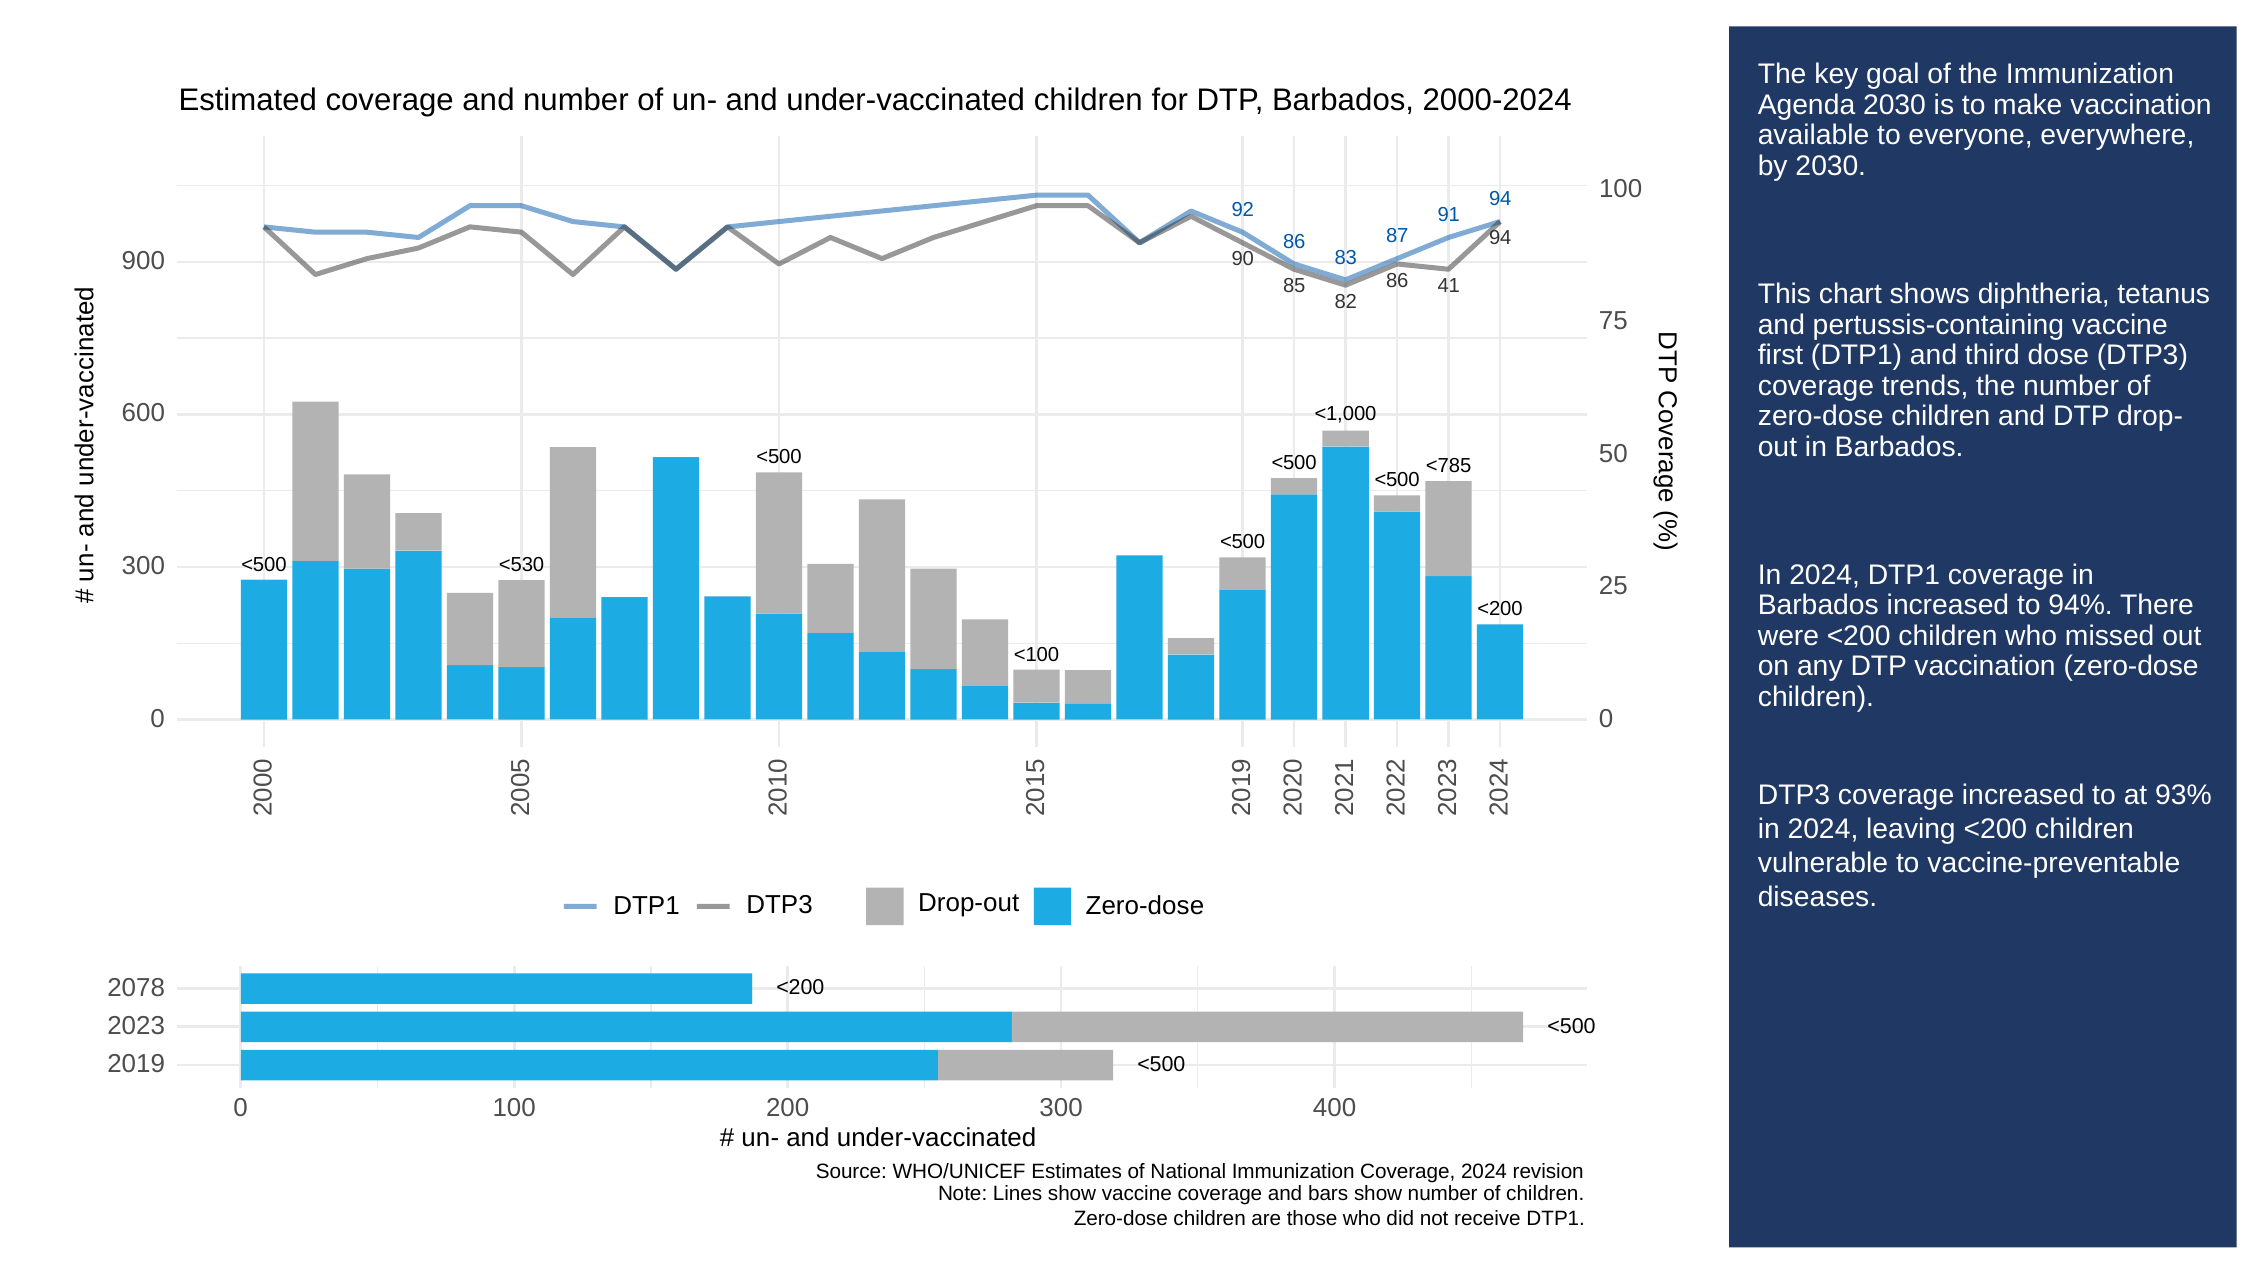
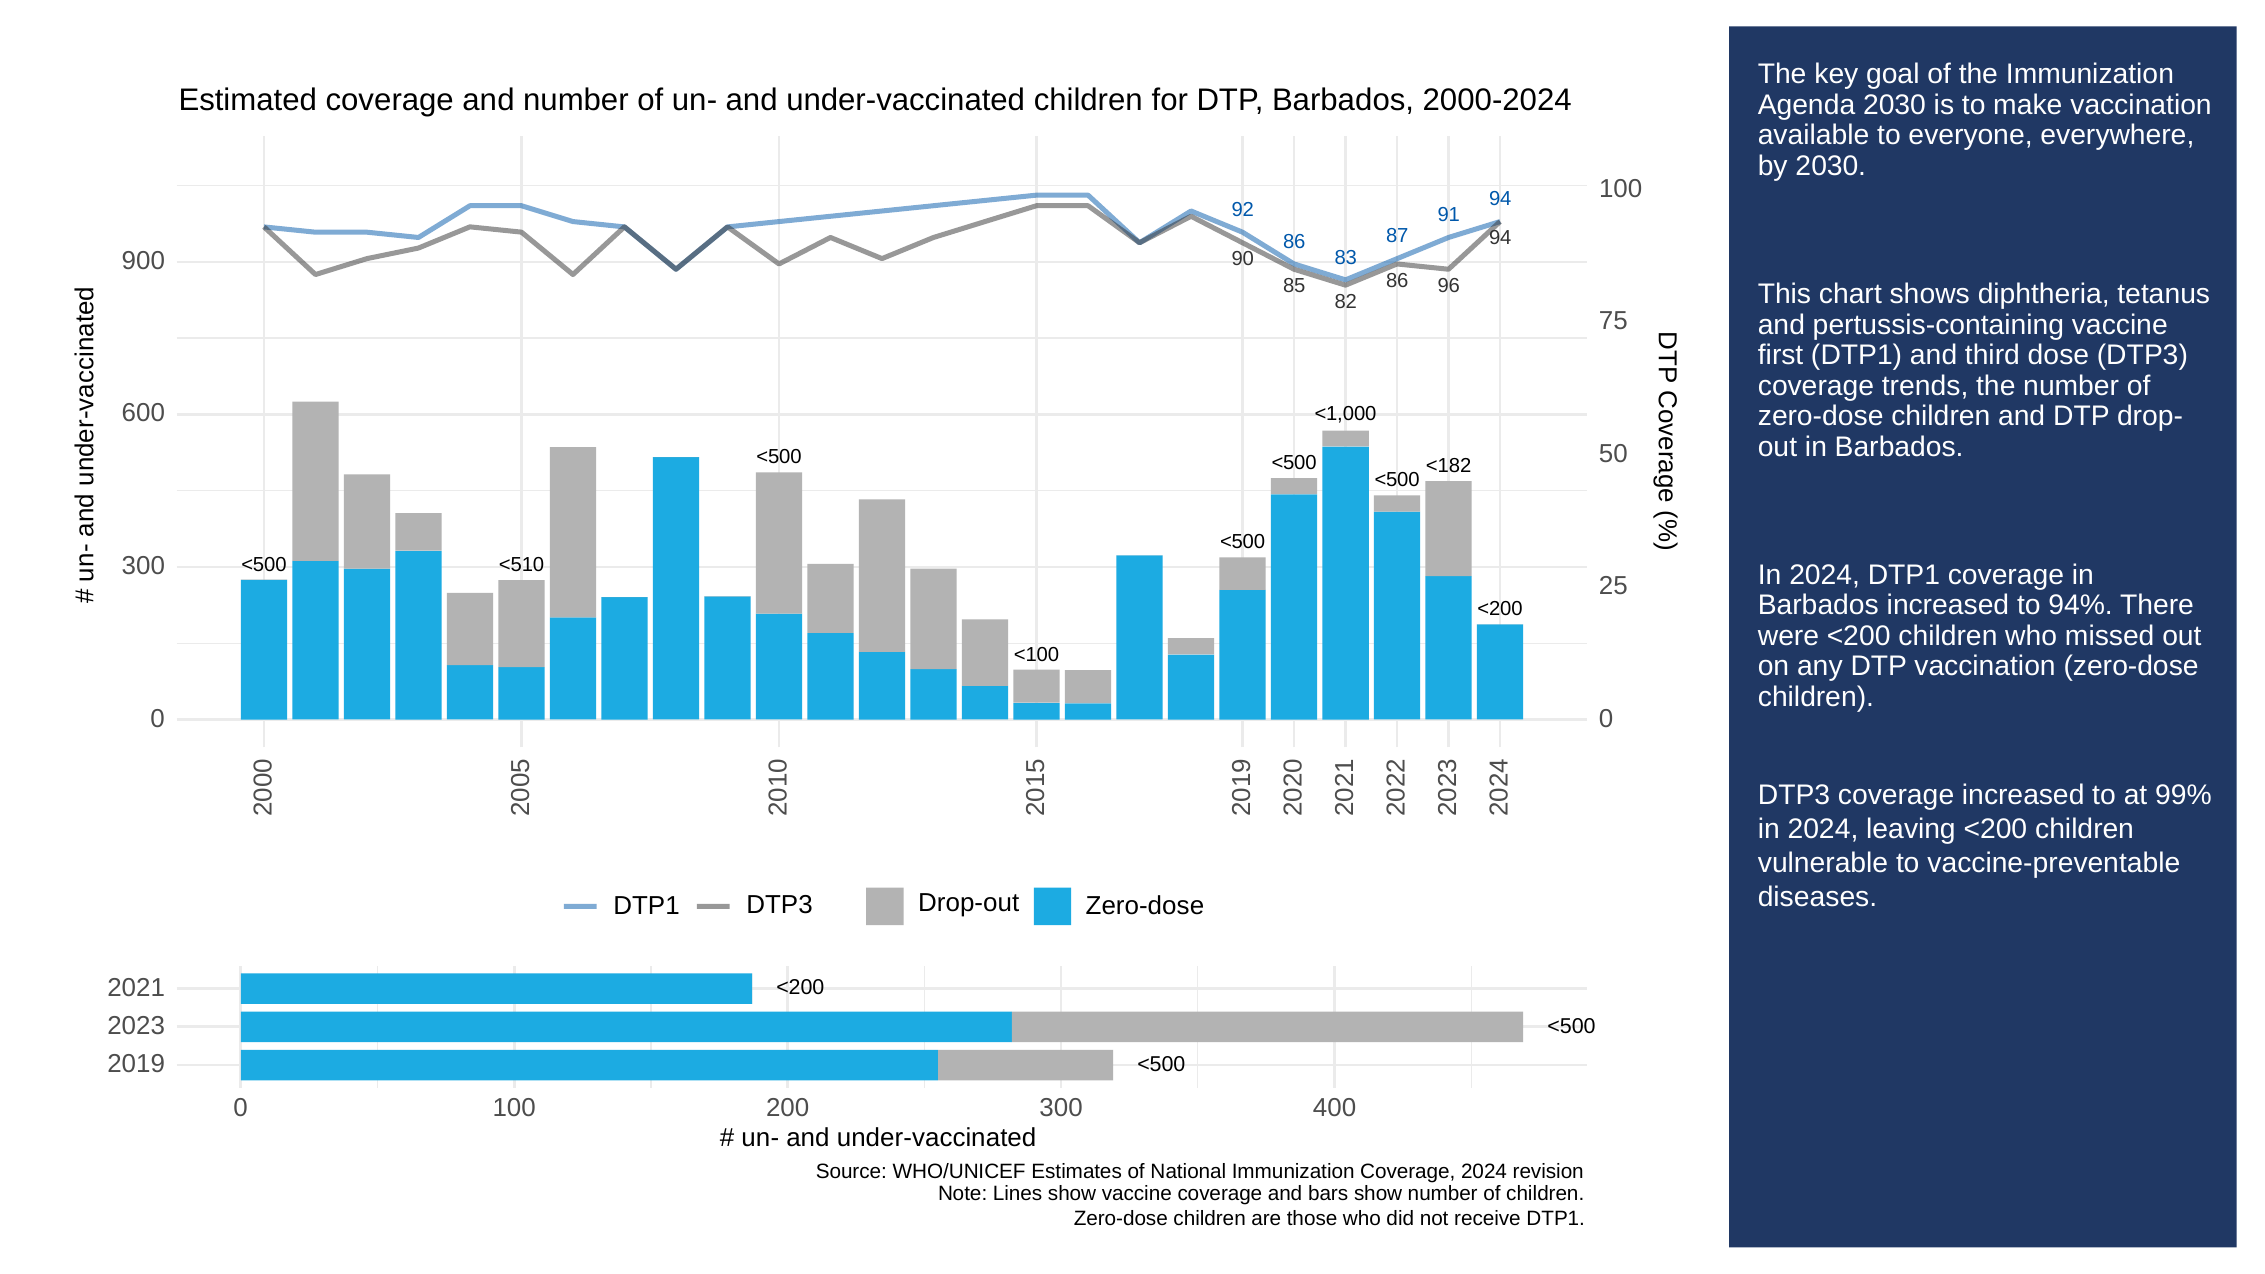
41: 41 -> 96 (1449, 286)
<785: <785 -> <182 (1449, 466)
<530: <530 -> <510 (522, 565)
93%: 93% -> 99% (2183, 796)
2078: 2078 -> 2021 (136, 988)
